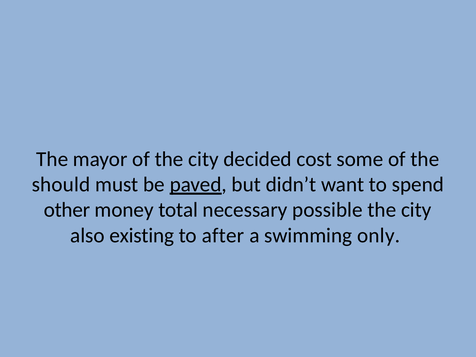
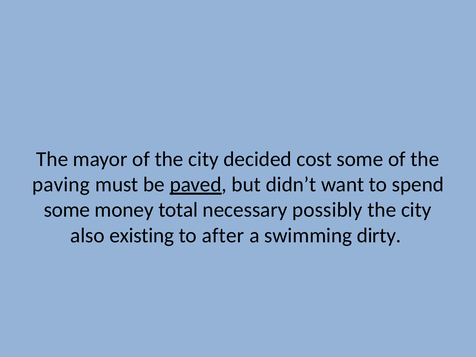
should: should -> paving (61, 185)
other: other -> some (67, 210)
possible: possible -> possibly (327, 210)
only: only -> dirty (379, 235)
